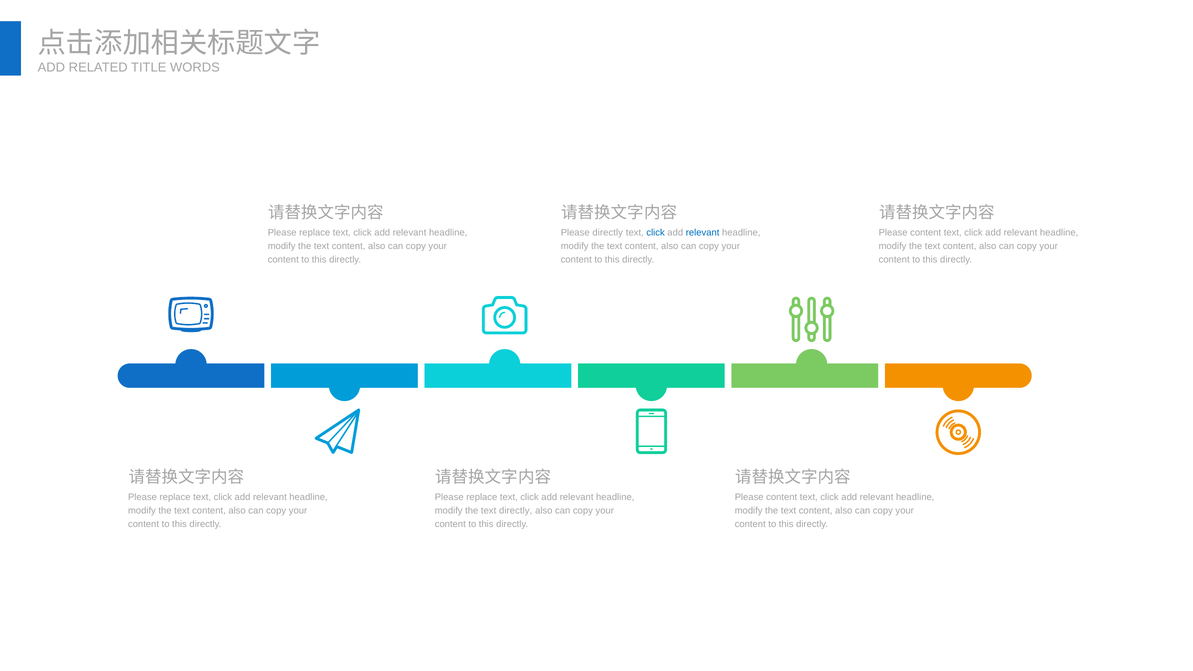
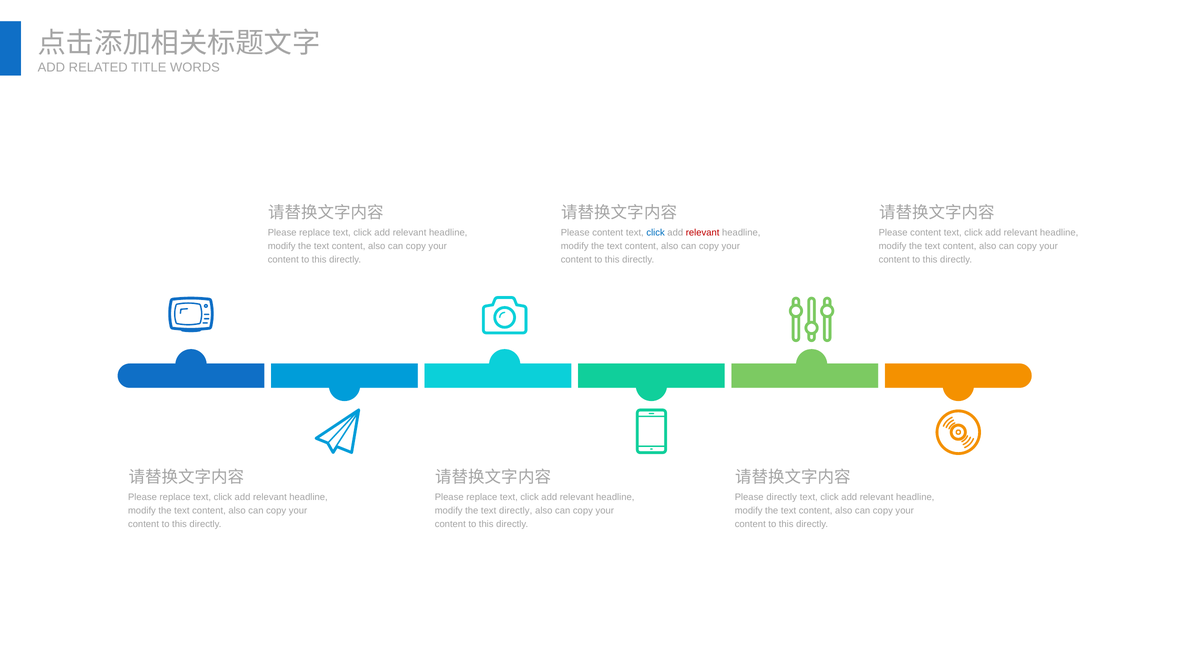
directly: directly -> content (608, 233)
relevant colour: blue -> red (703, 233)
content: content -> directly (782, 497)
